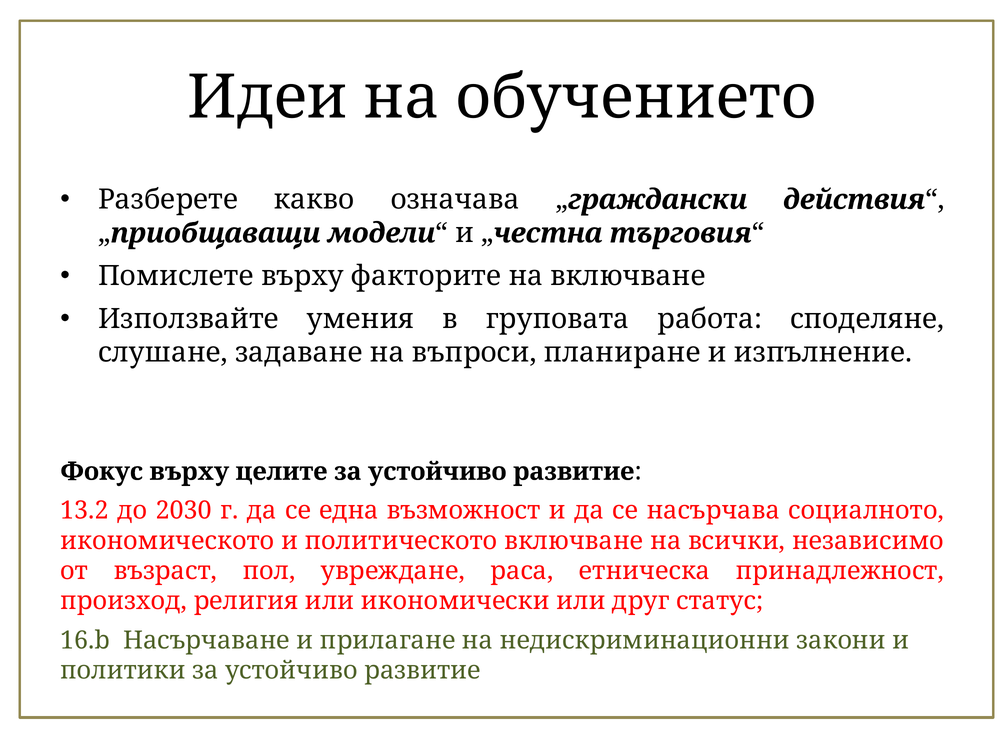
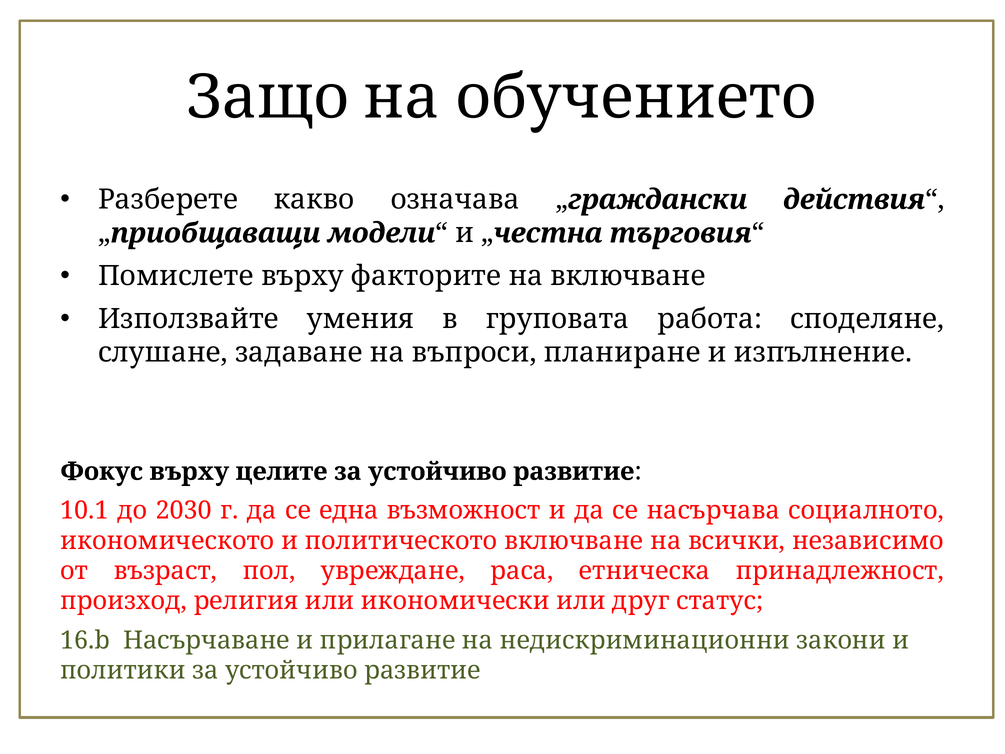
Идеи: Идеи -> Защо (268, 97)
13.2: 13.2 -> 10.1 (84, 511)
